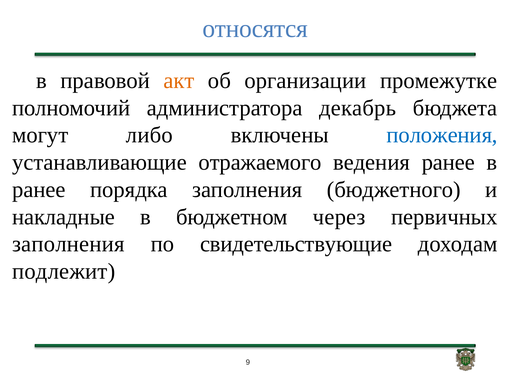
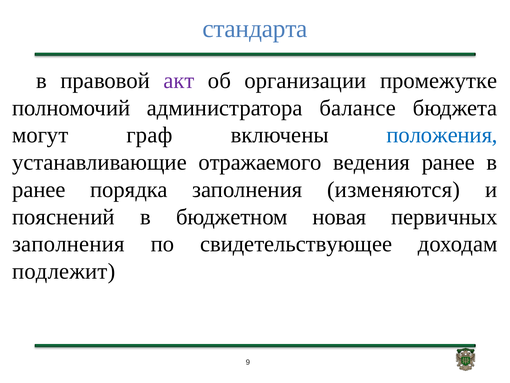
относятся: относятся -> стандарта (255, 29)
акт colour: orange -> purple (179, 81)
декабрь: декабрь -> балансе (358, 108)
либо: либо -> граф (149, 135)
бюджетного: бюджетного -> изменяются (394, 189)
накладные: накладные -> пояснений (63, 217)
через: через -> новая (339, 217)
свидетельствующие: свидетельствующие -> свидетельствующее (296, 244)
